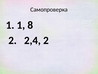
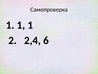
1 1 8: 8 -> 1 (30, 25)
2,4 2: 2 -> 6 (46, 40)
